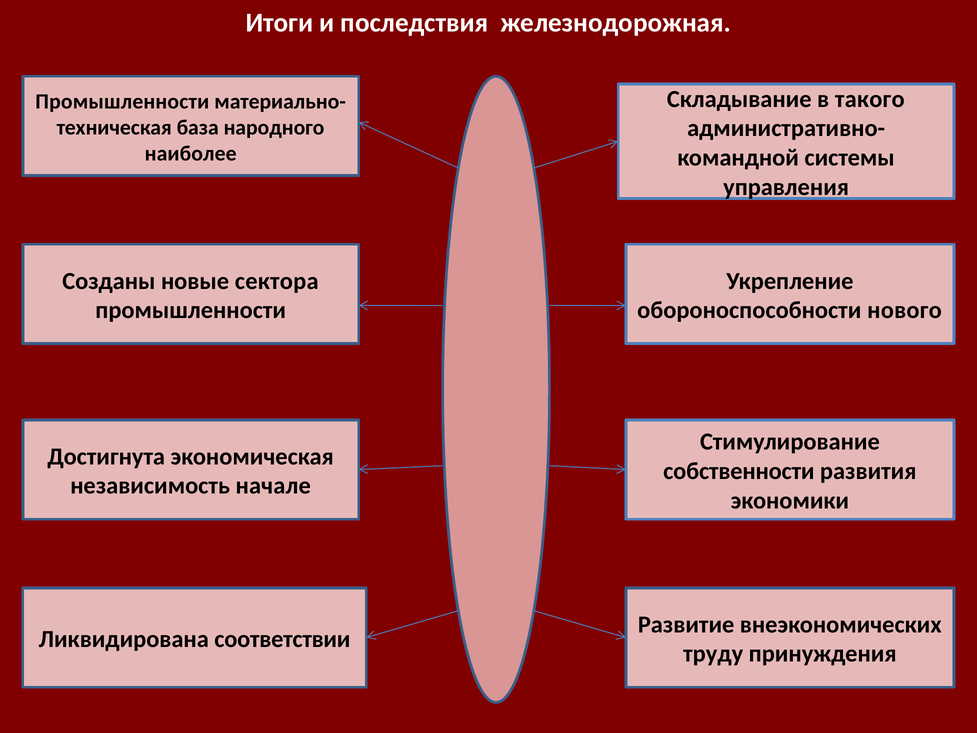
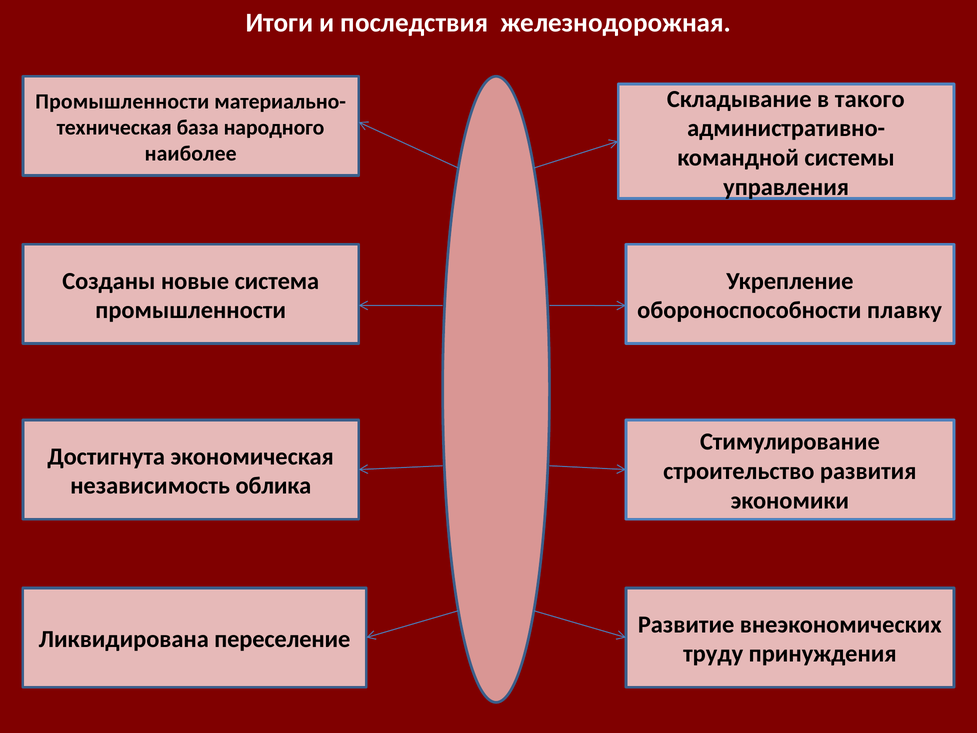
сектора: сектора -> система (277, 281)
нового: нового -> плавку (905, 310)
собственности: собственности -> строительство (739, 471)
начале: начале -> облика (273, 486)
соответствии: соответствии -> переселение (282, 639)
